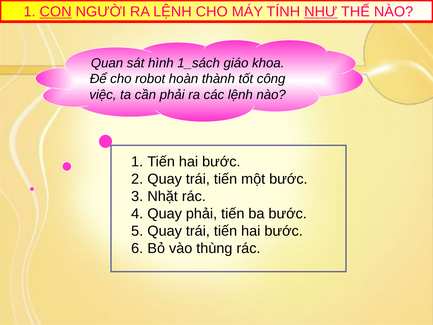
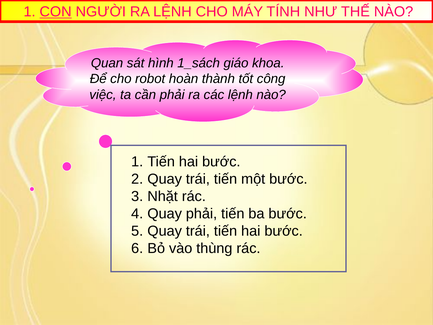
NHƯ underline: present -> none (321, 12)
